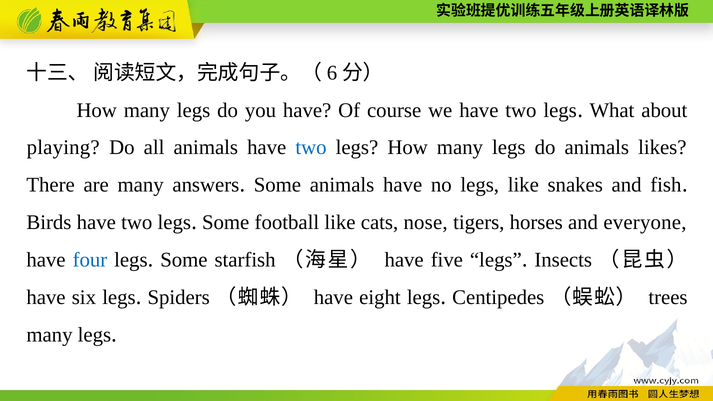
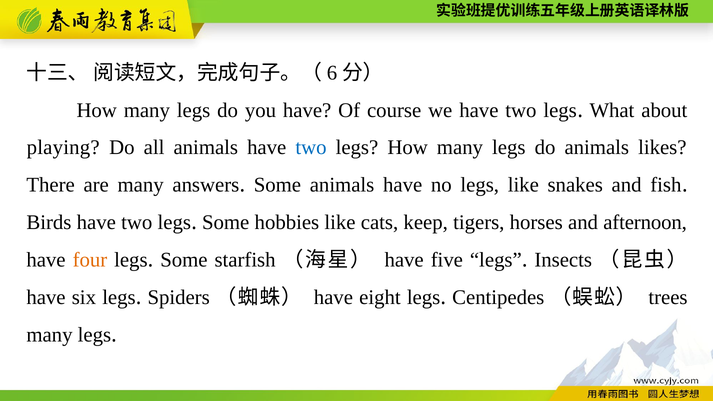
football: football -> hobbies (287, 223)
nose: nose -> keep (426, 223)
everyone: everyone -> afternoon (645, 223)
four colour: blue -> orange (90, 260)
